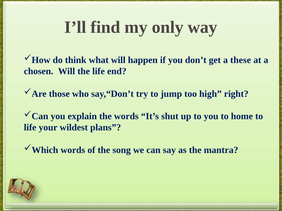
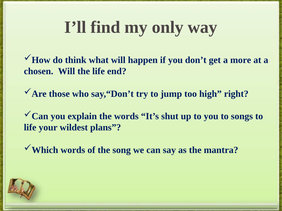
these: these -> more (241, 60)
home: home -> songs (242, 117)
